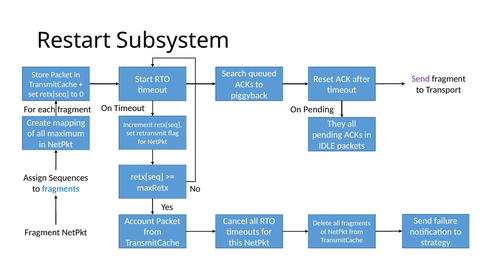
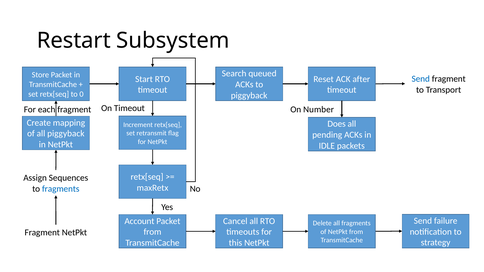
Send colour: purple -> blue (421, 79)
On Pending: Pending -> Number (319, 110)
They: They -> Does (337, 124)
all maximum: maximum -> piggyback (66, 134)
